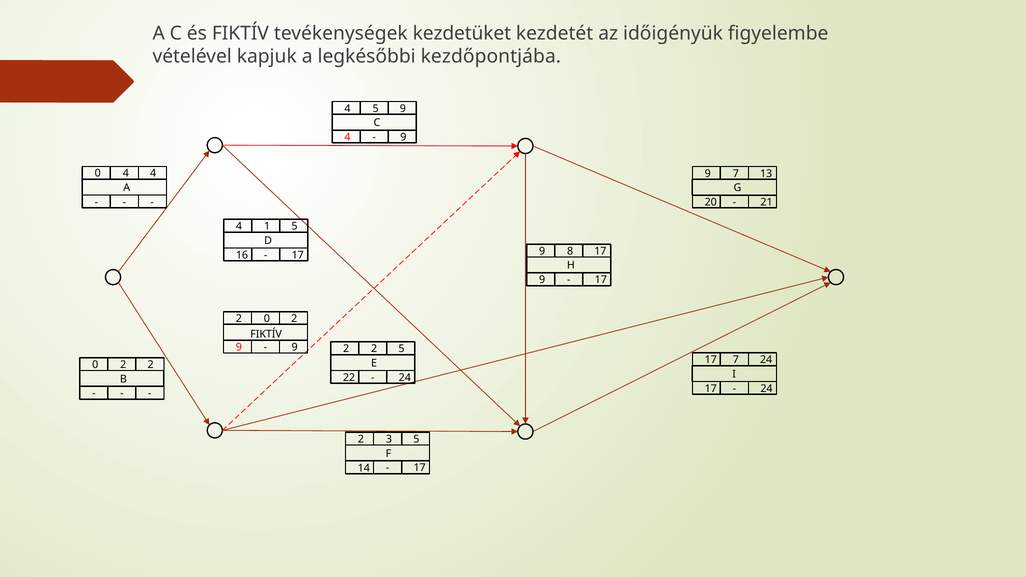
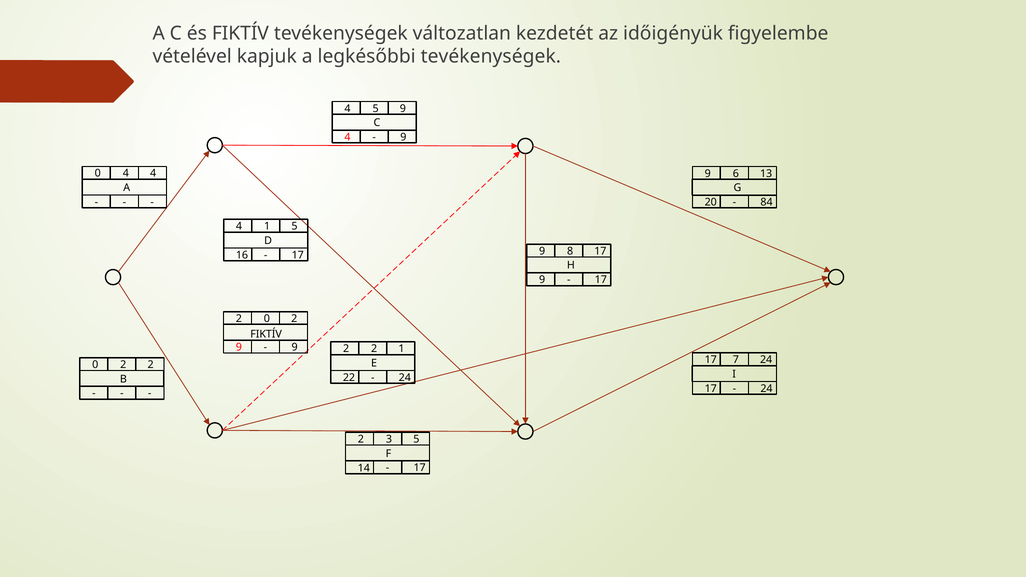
kezdetüket: kezdetüket -> változatlan (462, 33)
legkésőbbi kezdőpontjába: kezdőpontjába -> tevékenységek (491, 57)
9 7: 7 -> 6 (736, 174)
21: 21 -> 84 (767, 202)
2 5: 5 -> 1 (401, 349)
